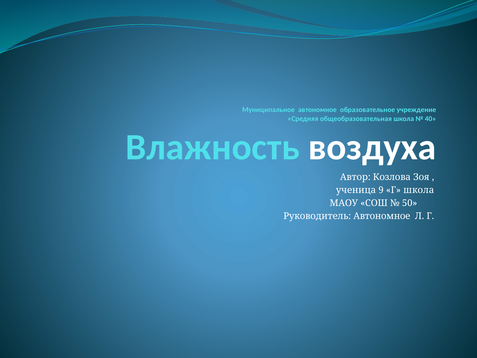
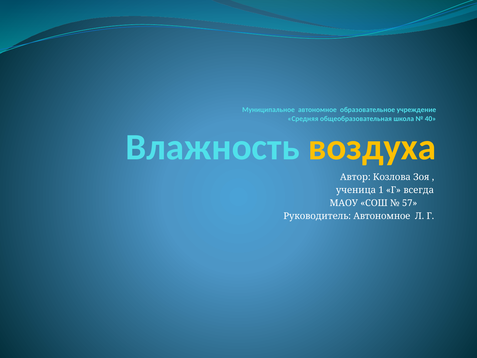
воздуха colour: white -> yellow (372, 147)
9: 9 -> 1 (381, 190)
Г школа: школа -> всегда (419, 190)
50: 50 -> 57 (410, 203)
